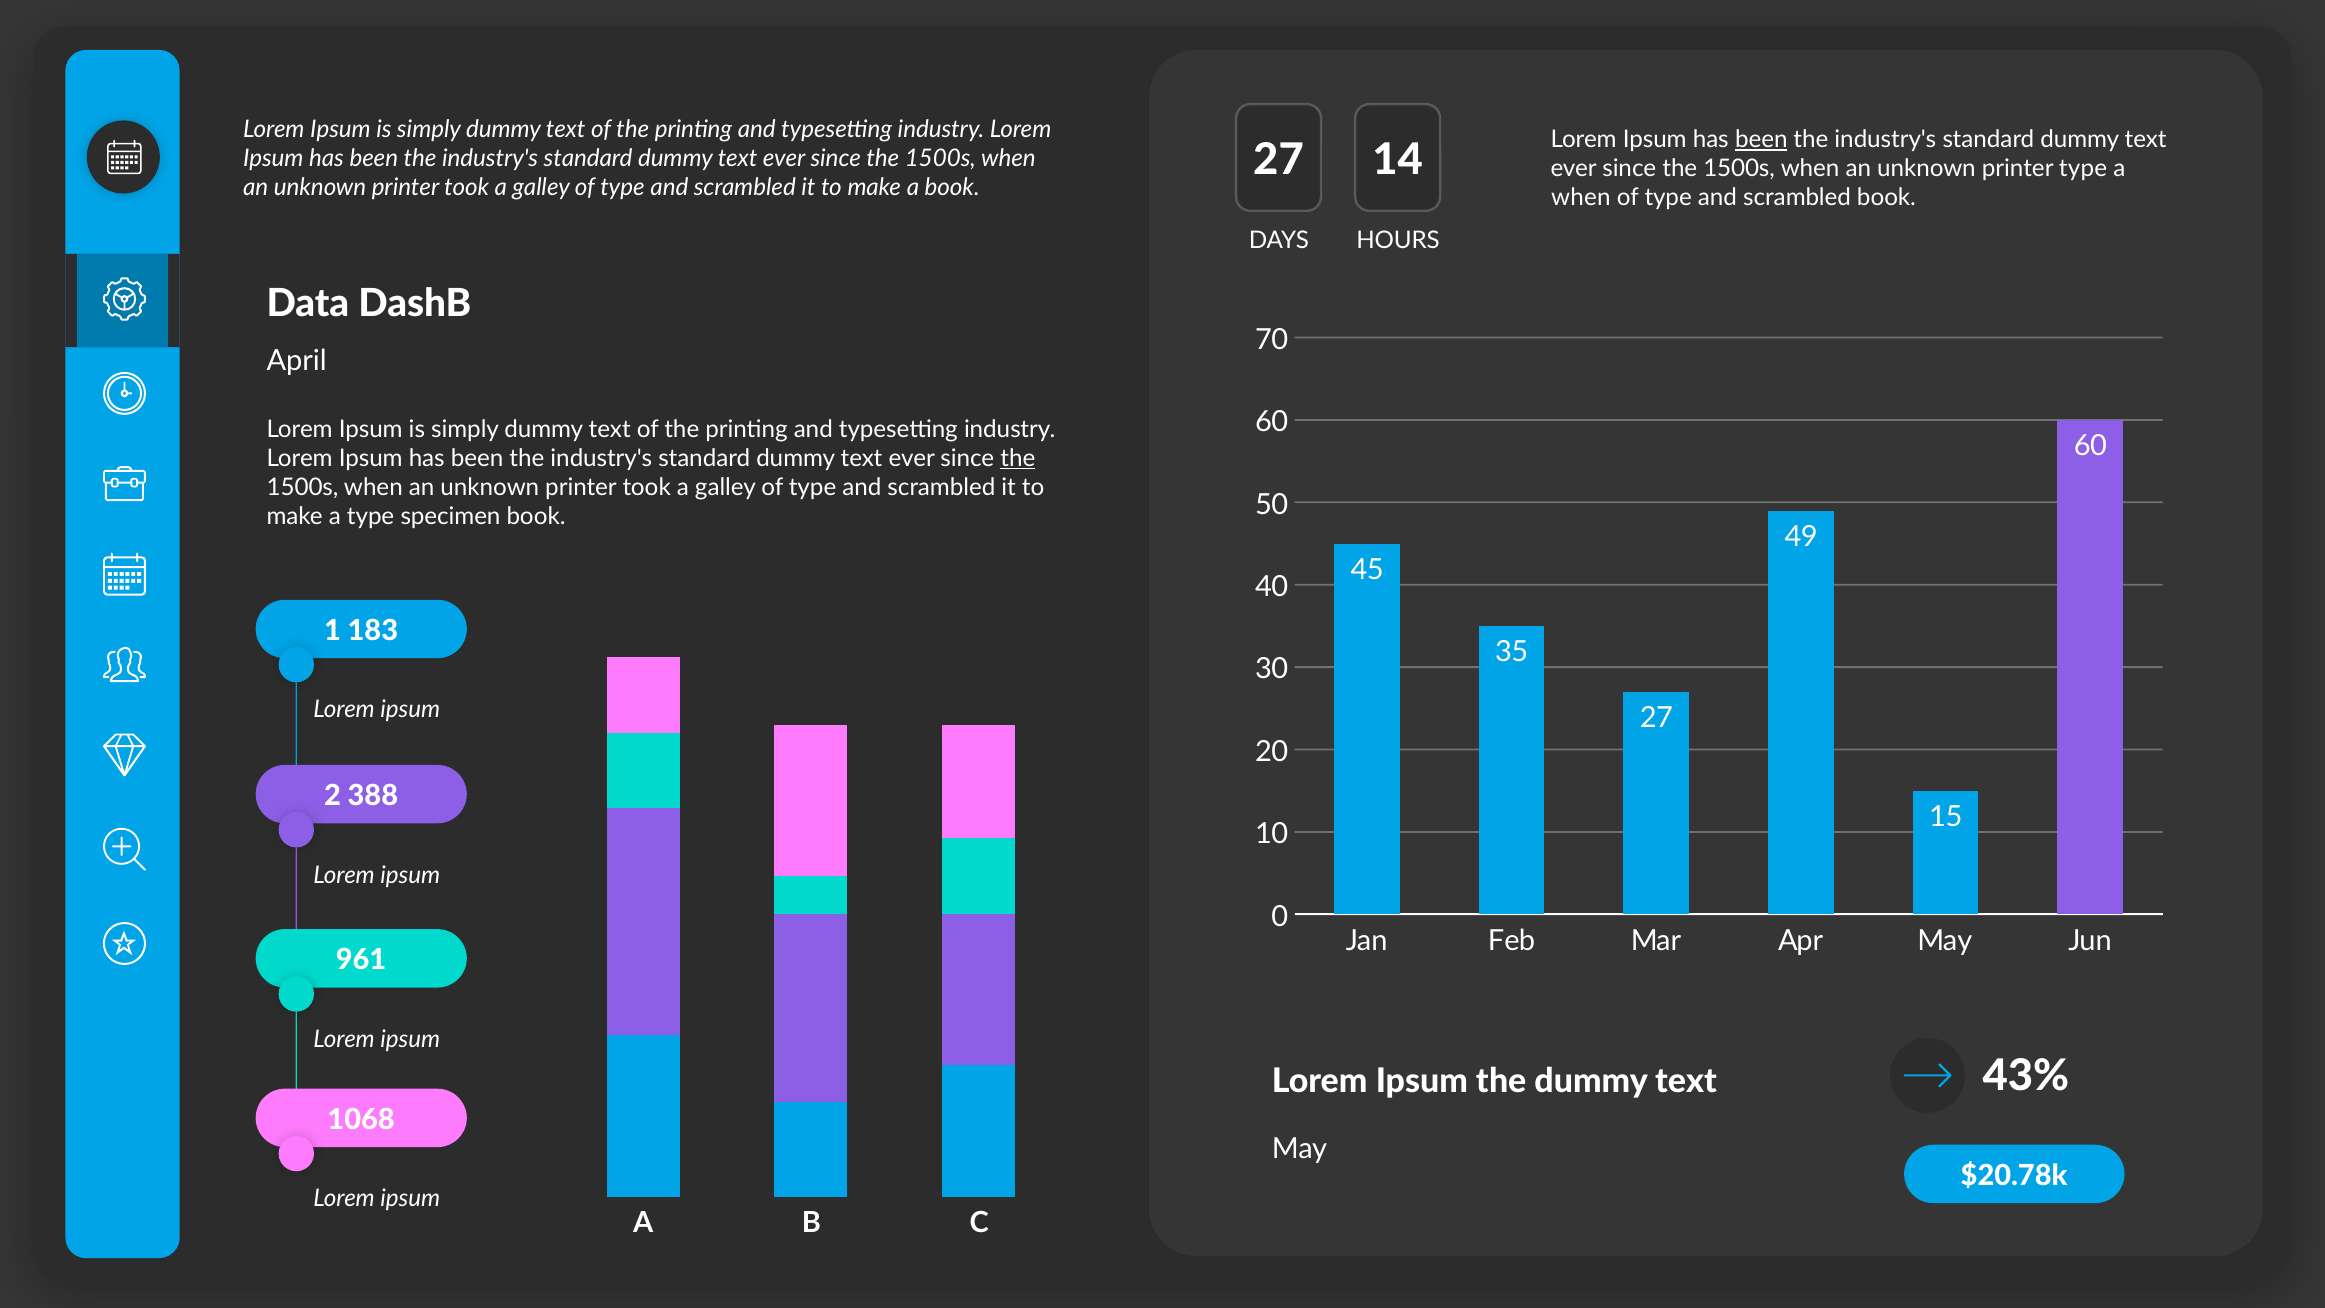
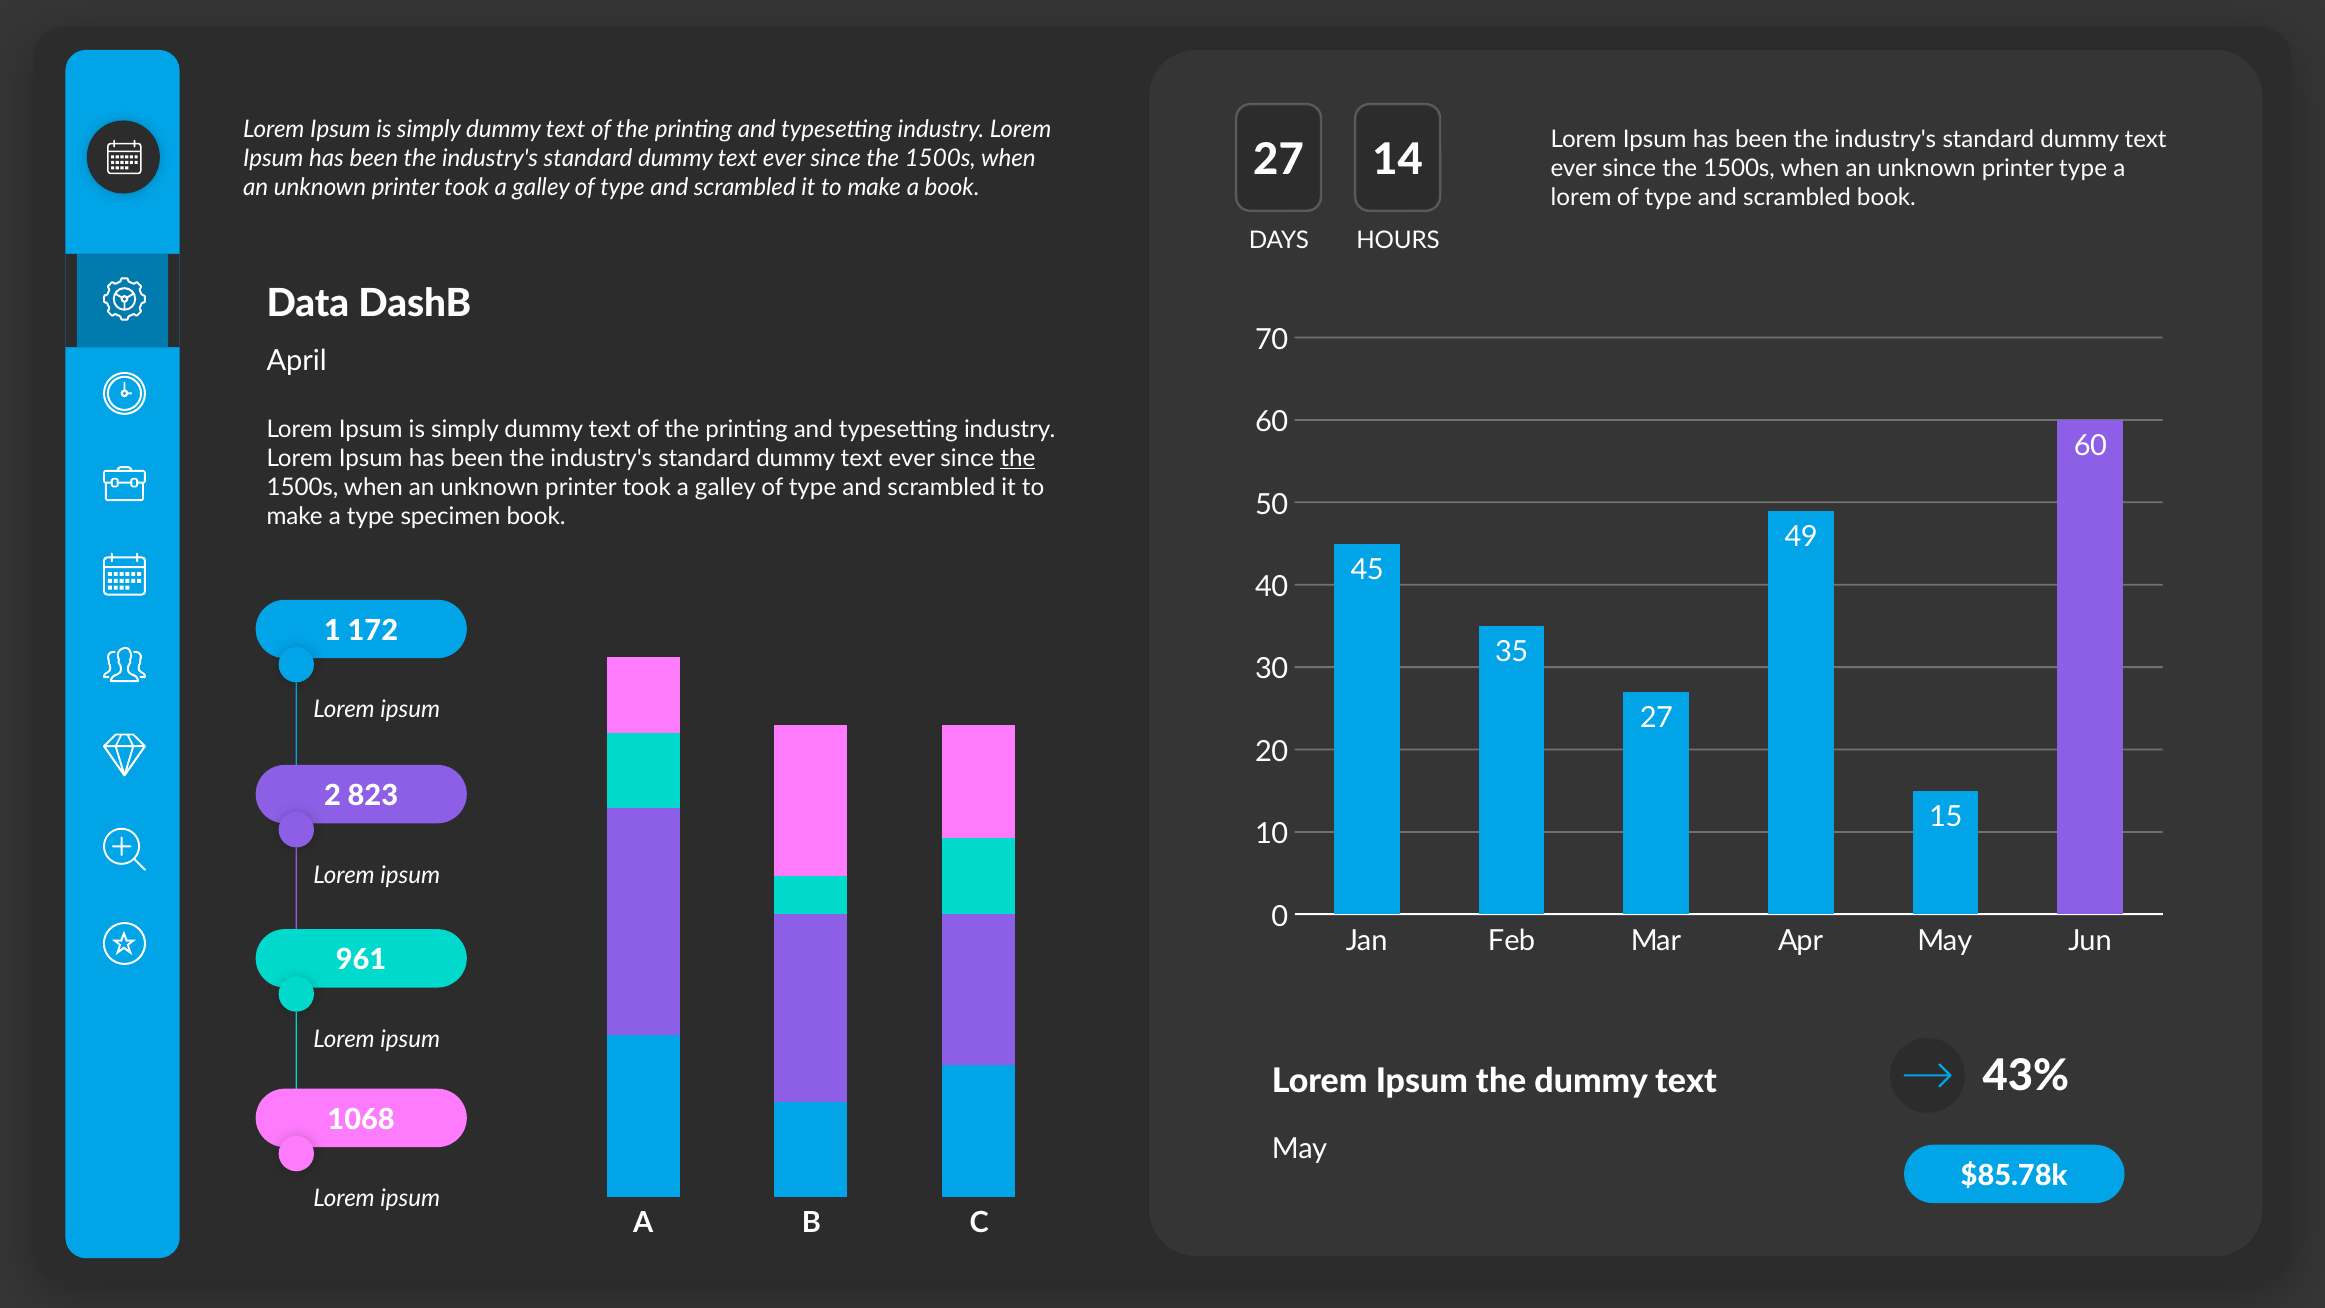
been underline: present -> none (1761, 140)
when: when -> lorem (1581, 198)
183: 183 -> 172 (373, 631)
388: 388 -> 823 (373, 796)
$20.78k: $20.78k -> $85.78k (2014, 1176)
